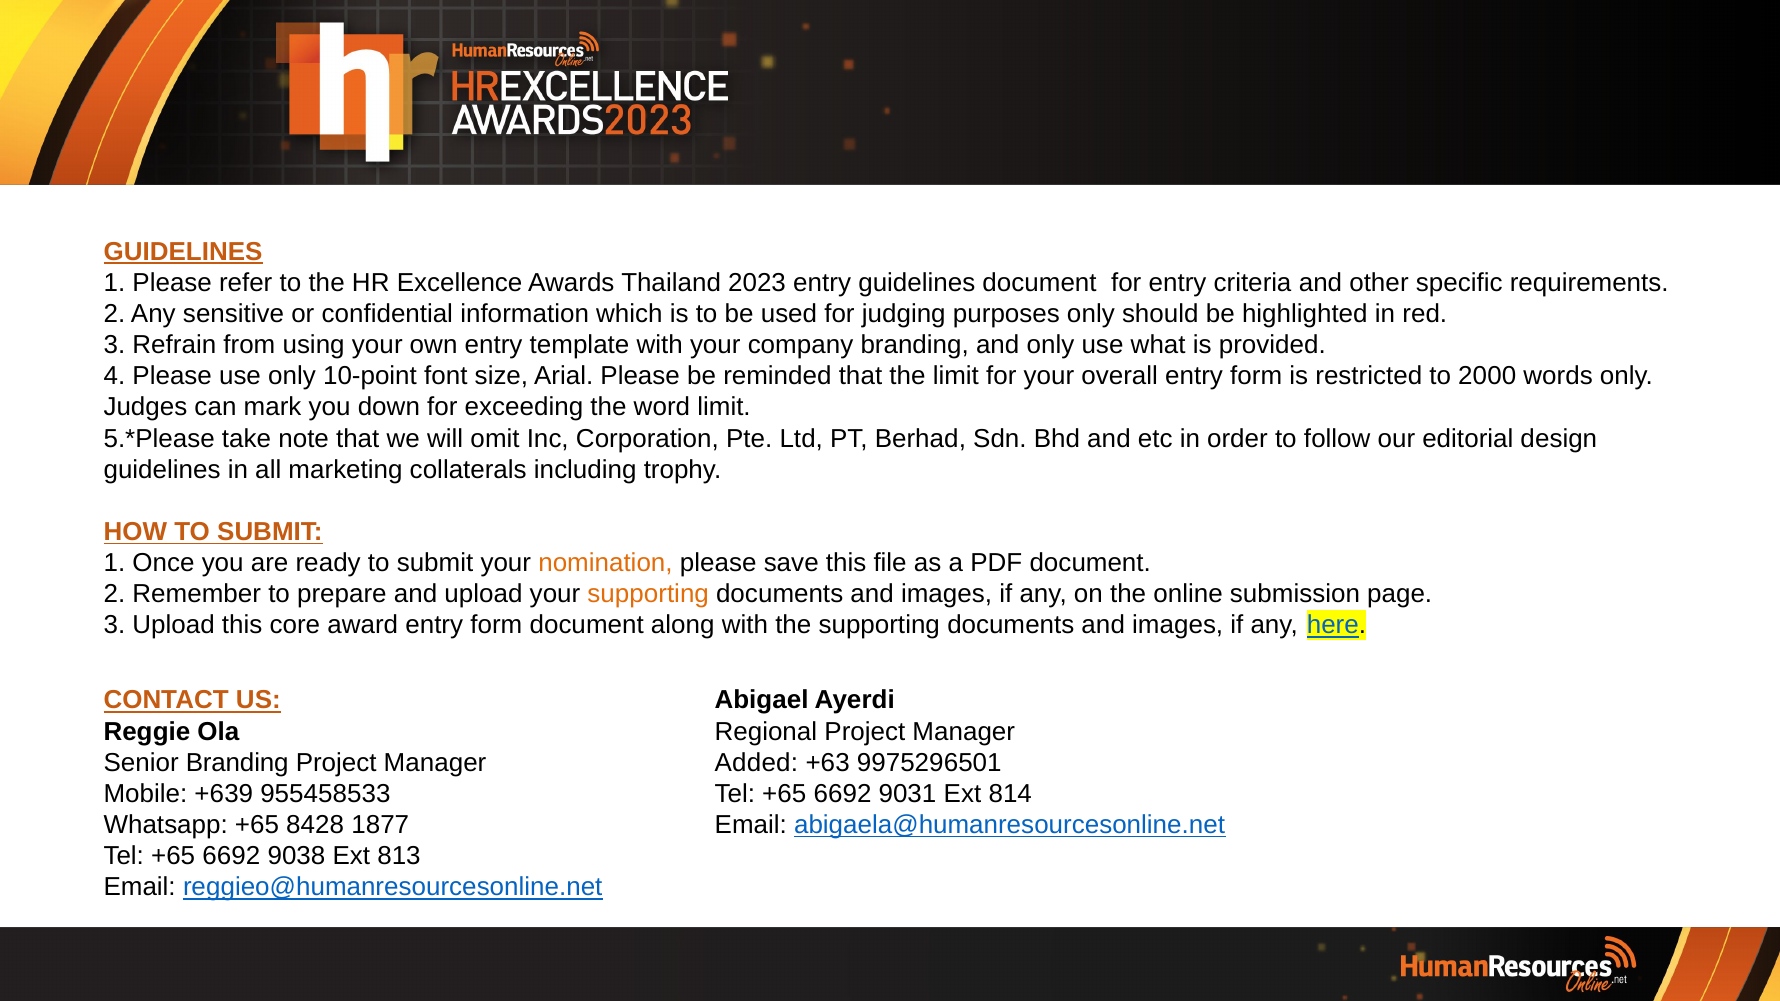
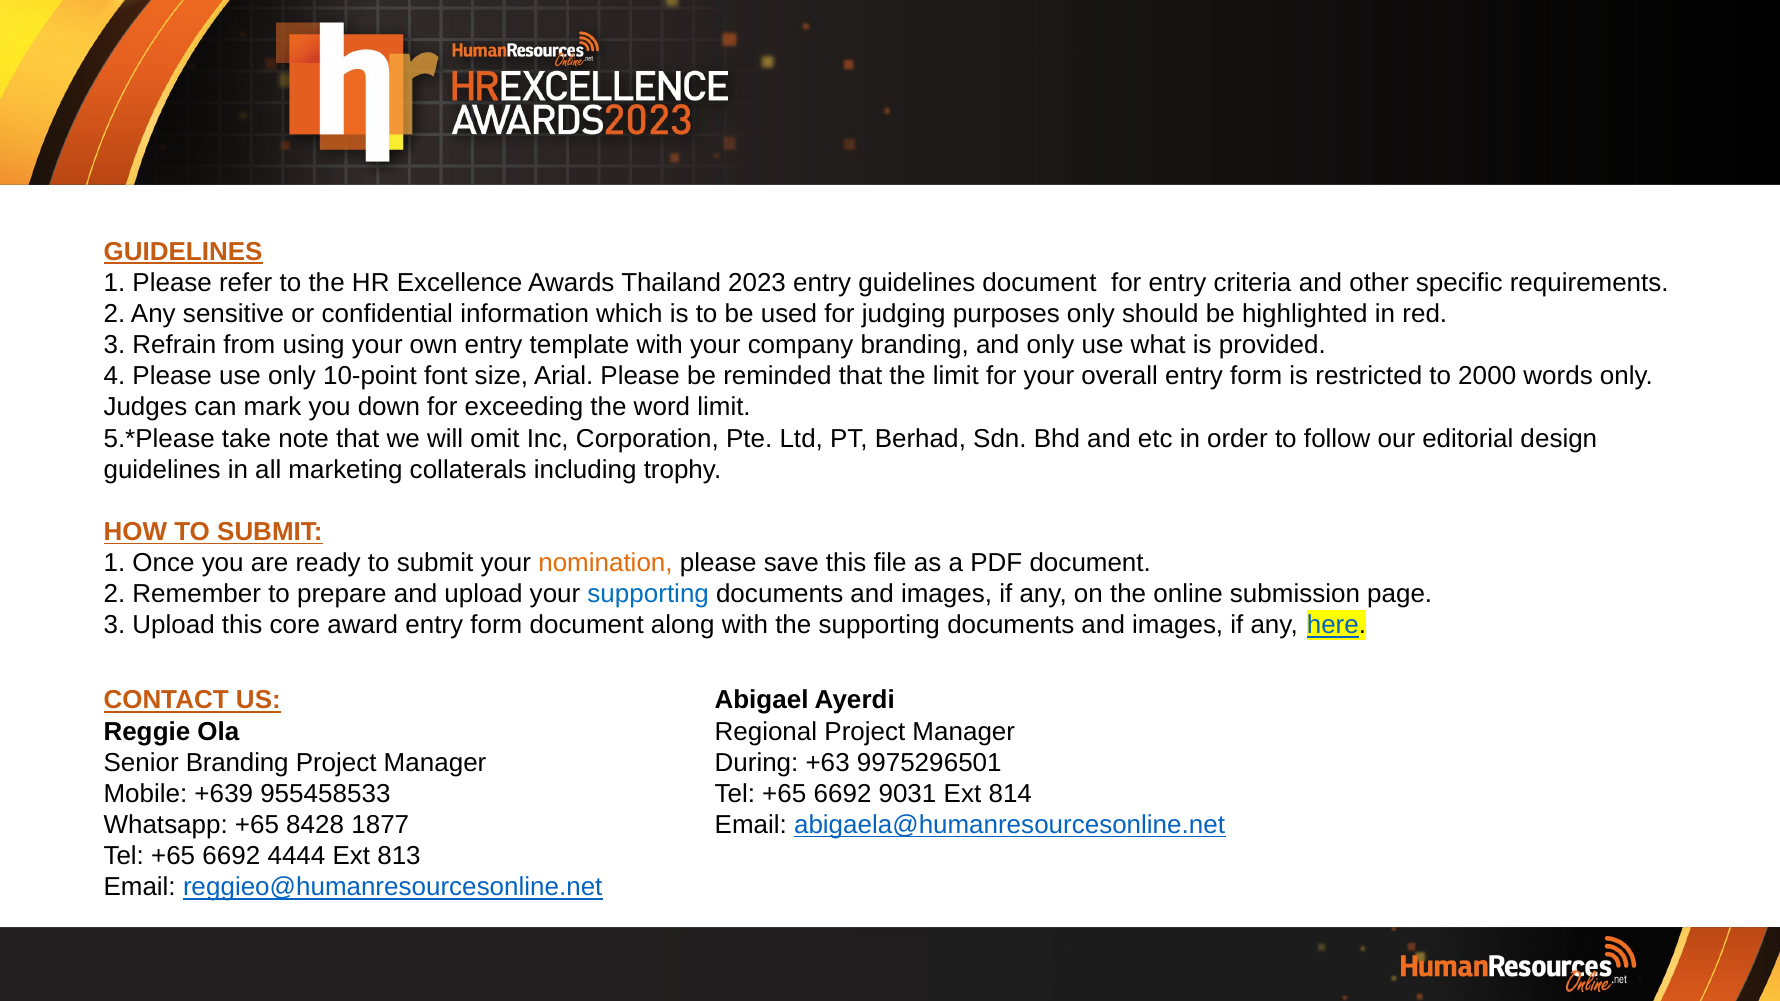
supporting colour: orange -> blue (648, 594)
Added: Added -> During (757, 763)
9038: 9038 -> 4444 (296, 856)
